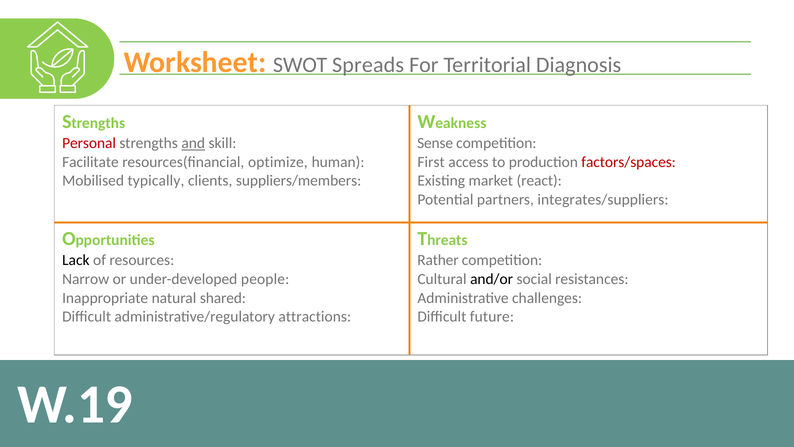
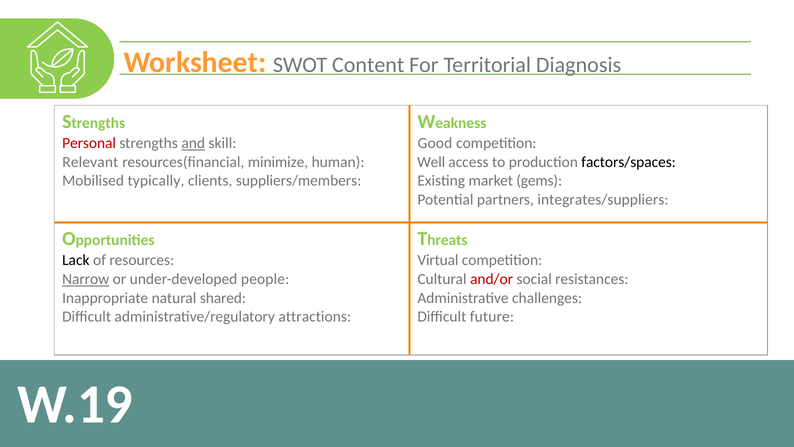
Spreads: Spreads -> Content (368, 65)
Sense: Sense -> Good (435, 143)
Facilitate: Facilitate -> Relevant (90, 162)
optimize: optimize -> minimize (278, 162)
First: First -> Well (431, 162)
factors/spaces colour: red -> black (629, 162)
react: react -> gems (539, 181)
Rather: Rather -> Virtual (438, 260)
Narrow underline: none -> present (86, 279)
and/or colour: black -> red (492, 279)
